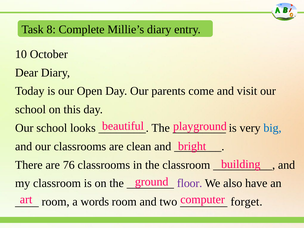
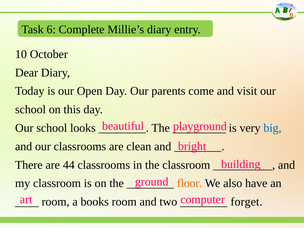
8: 8 -> 6 (51, 29)
76: 76 -> 44 (69, 165)
floor colour: purple -> orange (190, 183)
words: words -> books (95, 202)
